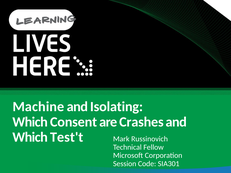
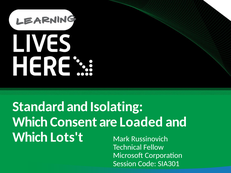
Machine: Machine -> Standard (39, 107)
Crashes: Crashes -> Loaded (141, 122)
Test't: Test't -> Lots't (67, 137)
